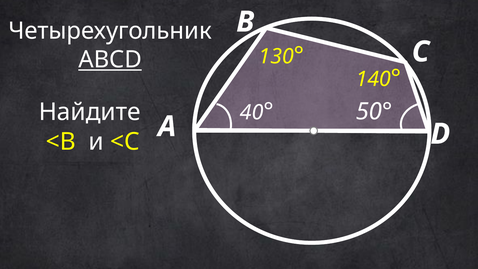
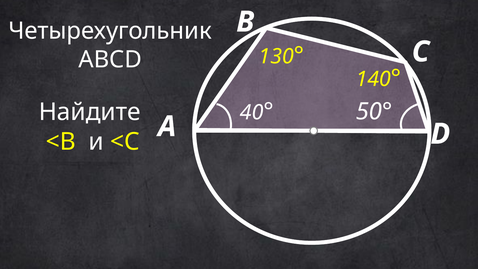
ABCD underline: present -> none (110, 60)
